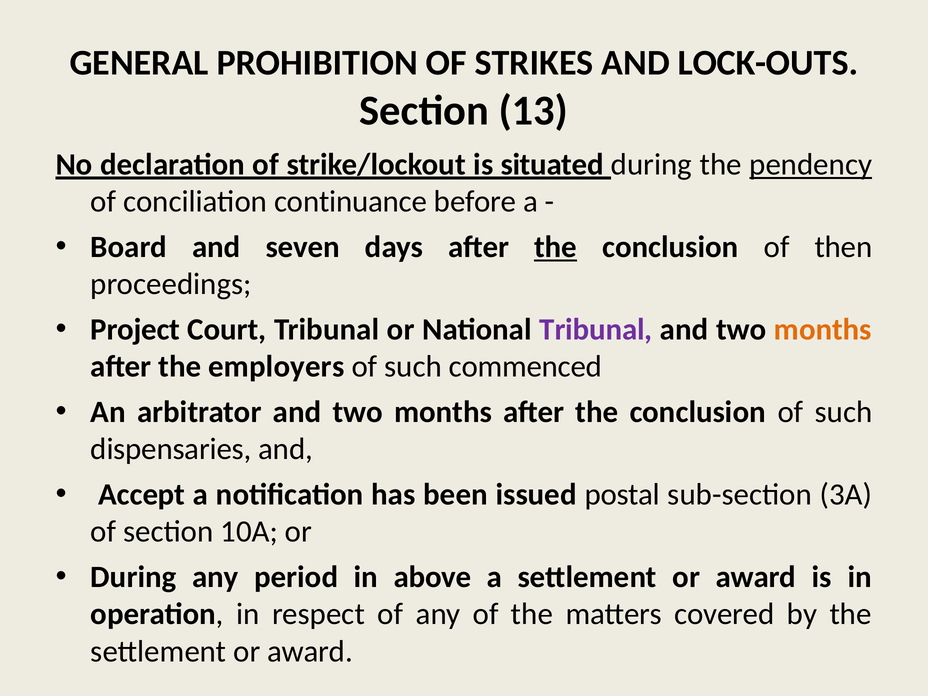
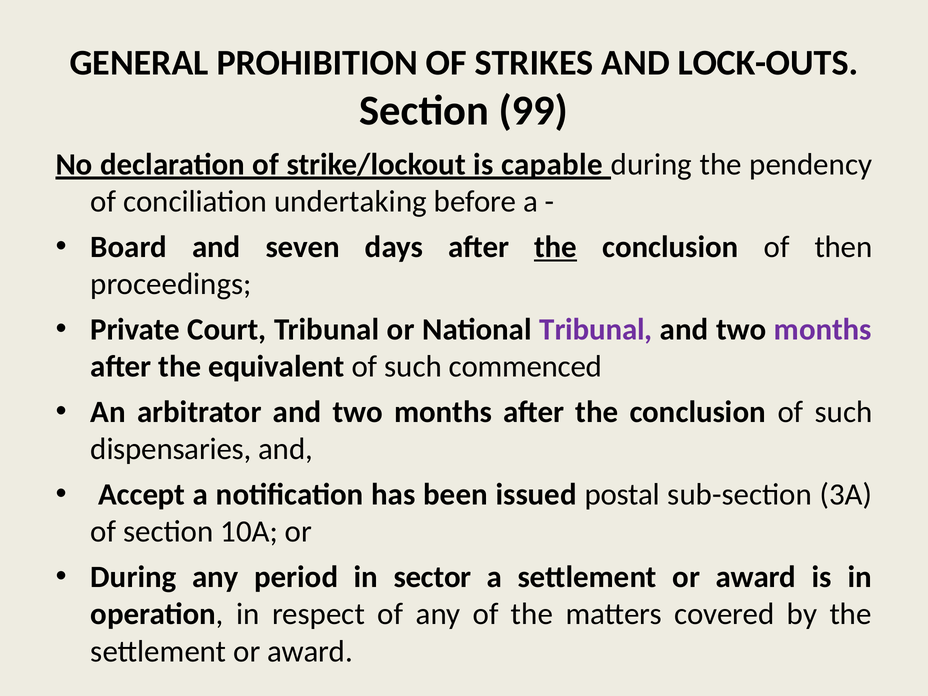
13: 13 -> 99 (533, 110)
situated: situated -> capable (552, 165)
pendency underline: present -> none (811, 165)
continuance: continuance -> undertaking (350, 202)
Project: Project -> Private (135, 330)
months colour: orange -> purple (823, 330)
employers: employers -> equivalent (276, 367)
above: above -> sector (433, 577)
